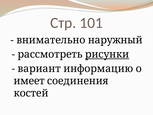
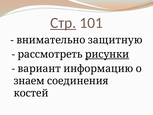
Стр underline: none -> present (63, 23)
наружный: наружный -> защитную (115, 40)
имеет: имеет -> знаем (29, 81)
